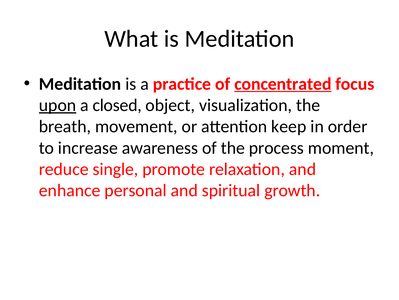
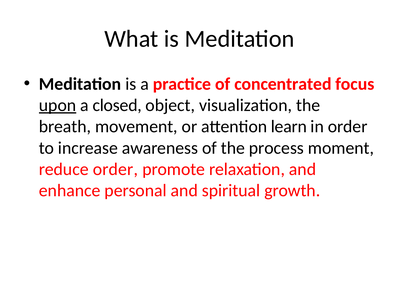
concentrated underline: present -> none (283, 84)
keep: keep -> learn (289, 126)
reduce single: single -> order (115, 169)
